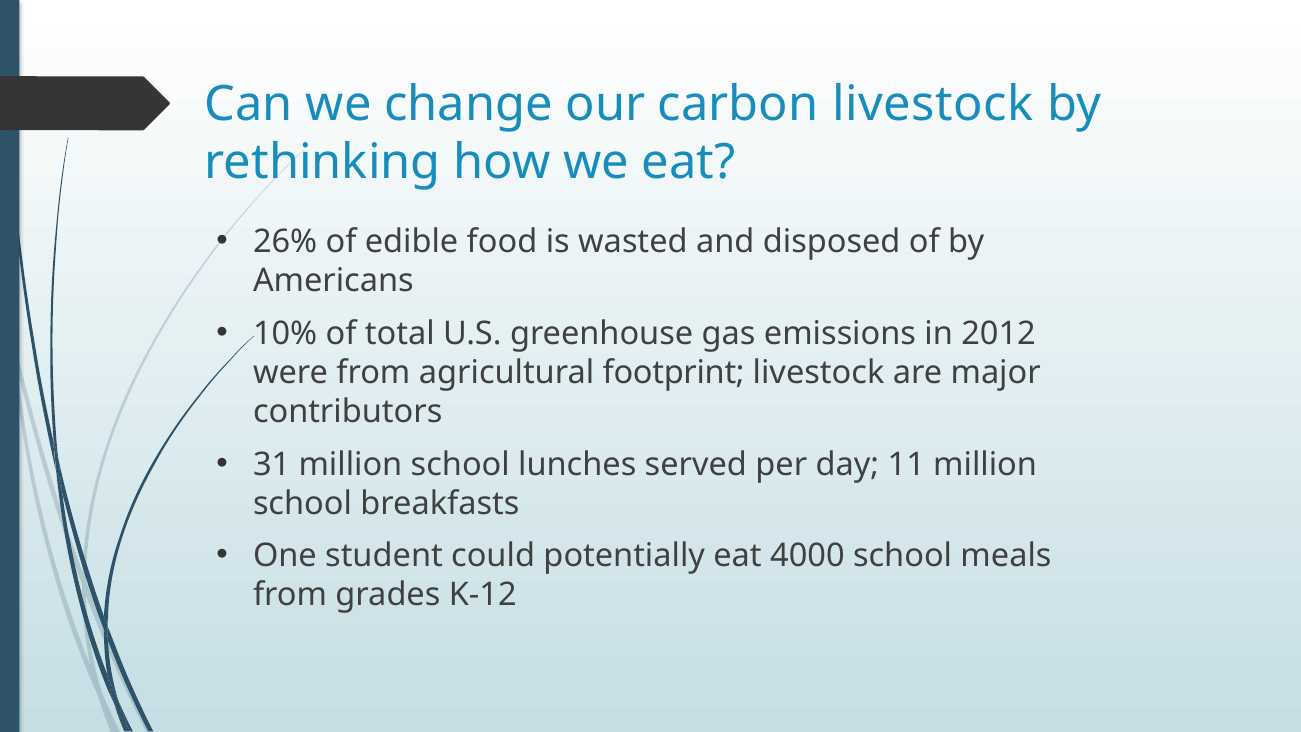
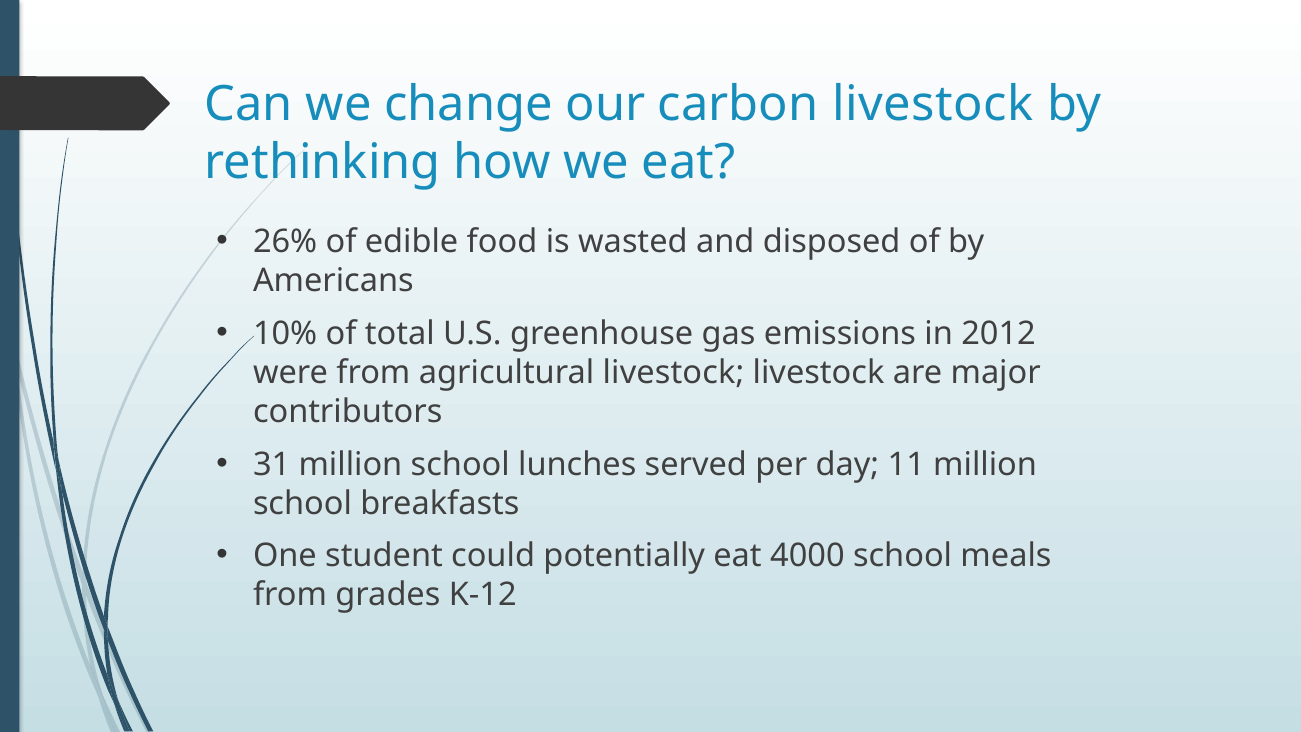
agricultural footprint: footprint -> livestock (673, 373)
